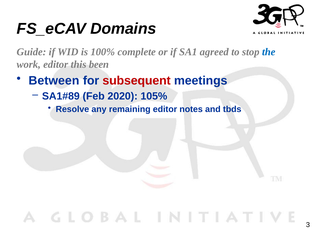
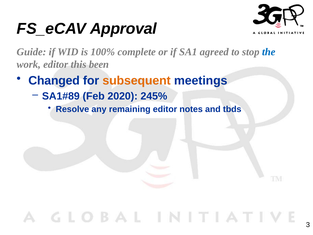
Domains: Domains -> Approval (123, 29)
Between: Between -> Changed (54, 81)
subsequent colour: red -> orange (137, 81)
105%: 105% -> 245% (154, 96)
